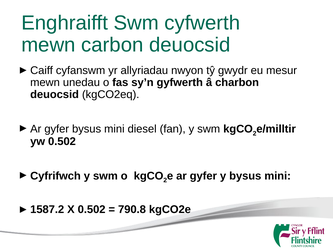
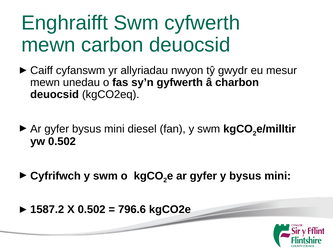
790.8: 790.8 -> 796.6 (132, 209)
